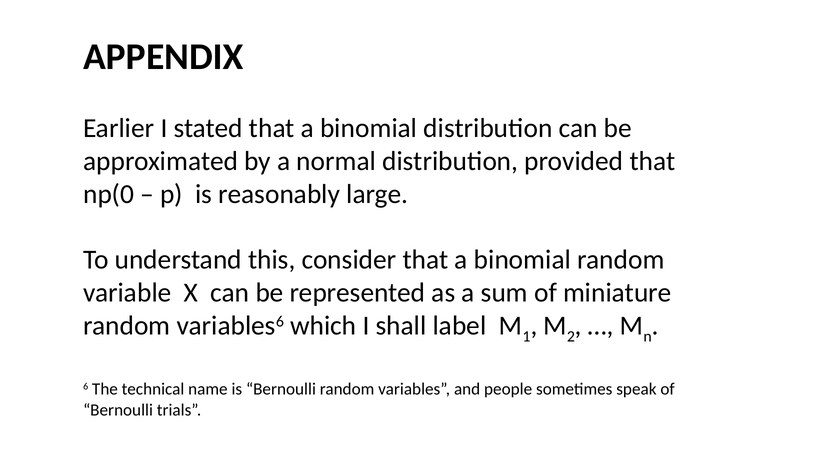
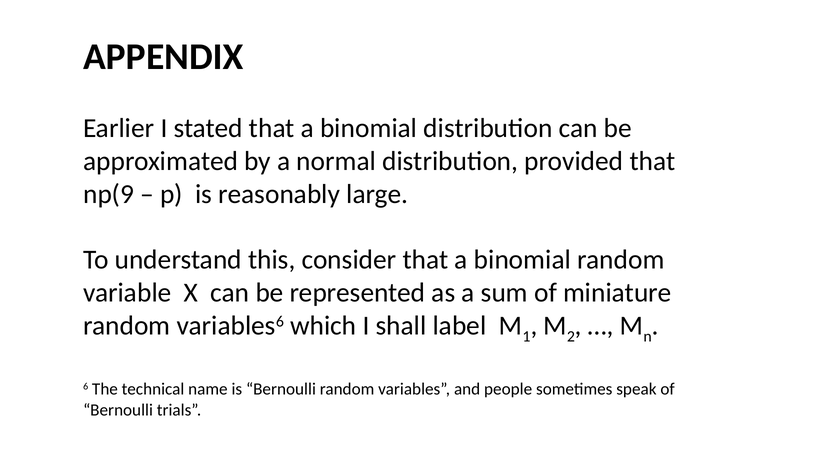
np(0: np(0 -> np(9 (109, 194)
